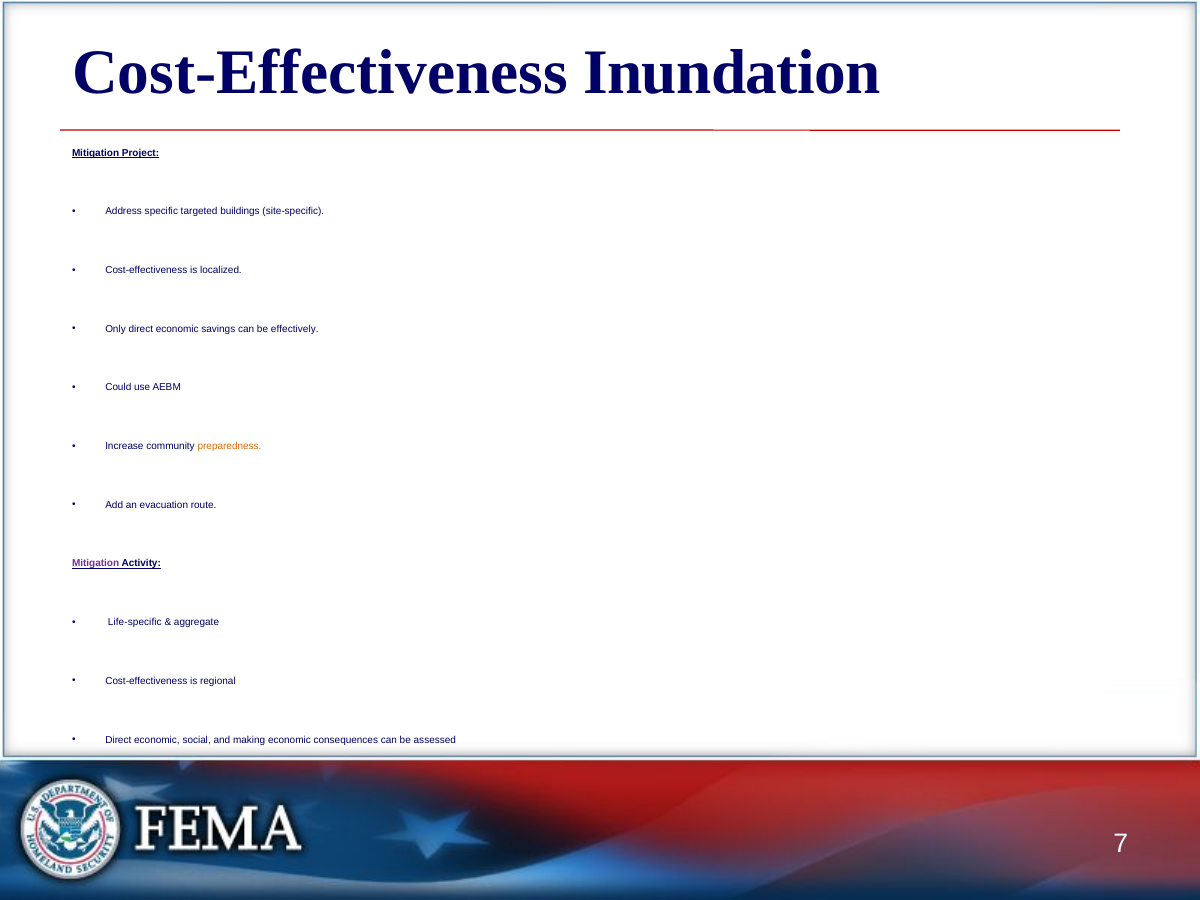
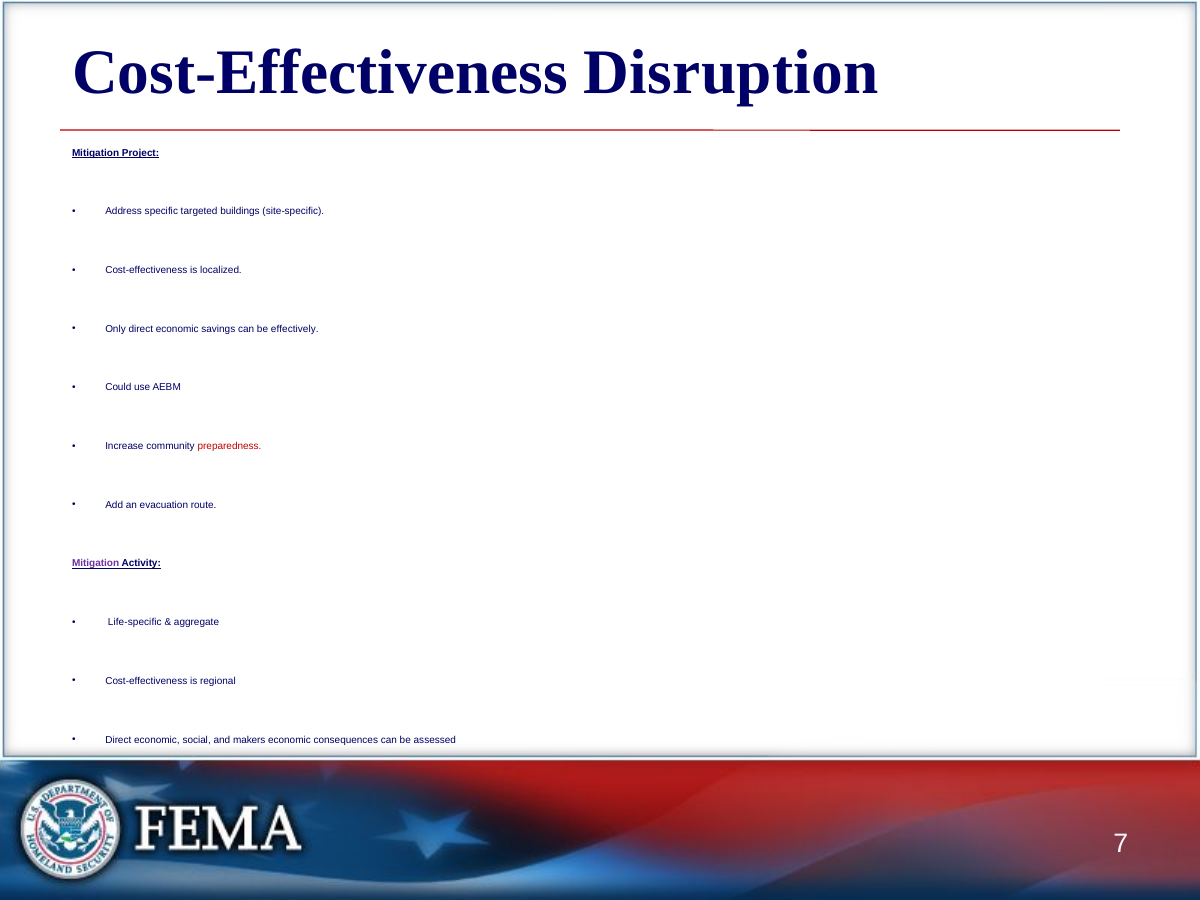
Inundation: Inundation -> Disruption (731, 72)
preparedness colour: orange -> red (230, 446)
making: making -> makers (249, 740)
